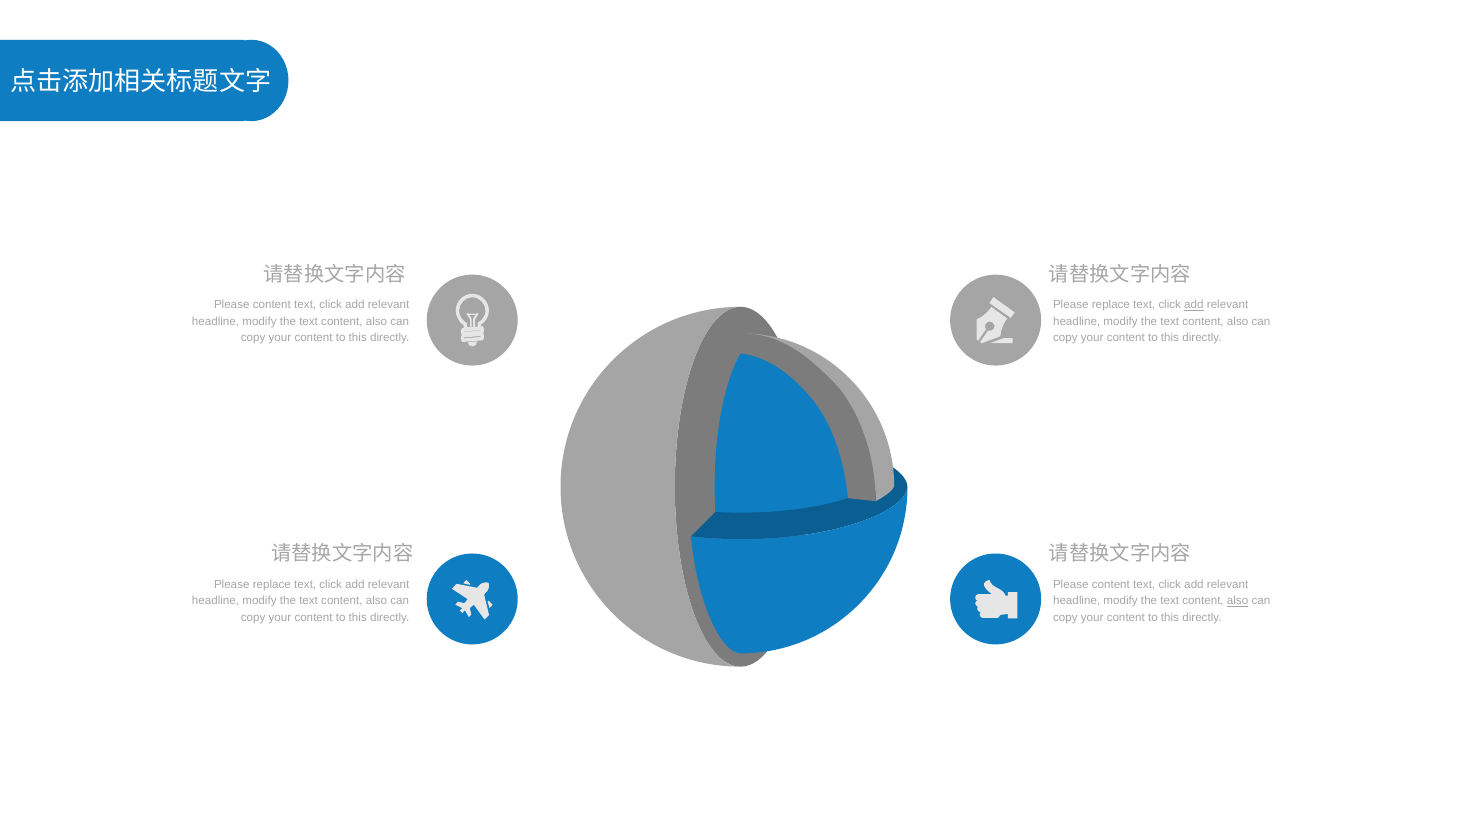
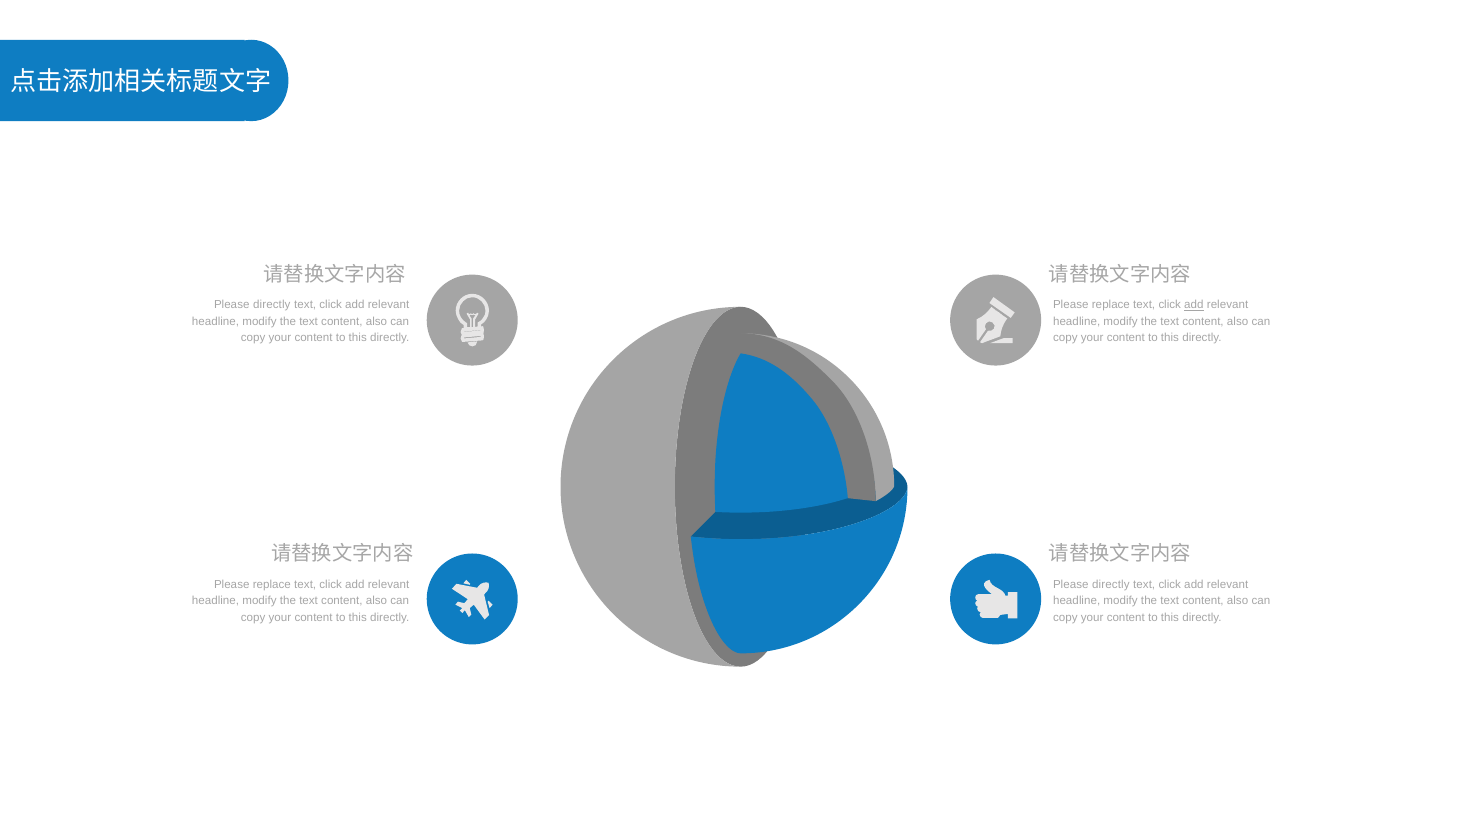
content: content -> directly (272, 305)
content: content -> directly (1111, 585)
also underline: present -> none (1238, 601)
